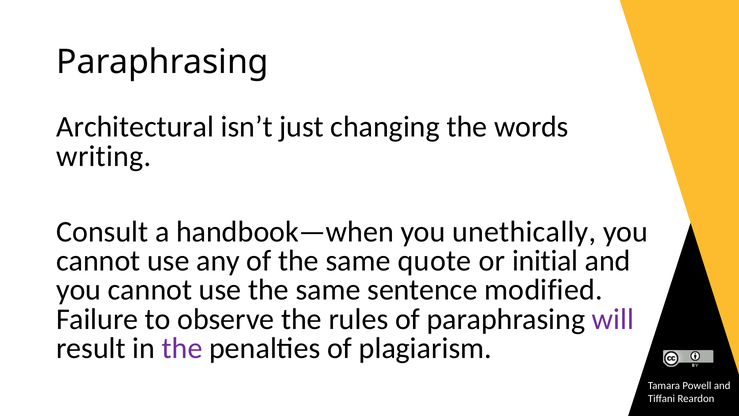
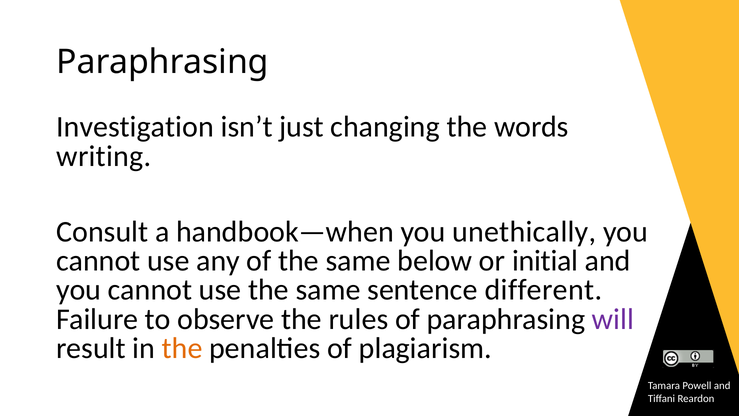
Architectural: Architectural -> Investigation (135, 127)
quote: quote -> below (435, 261)
modified: modified -> different (543, 290)
the colour: purple -> orange (182, 348)
